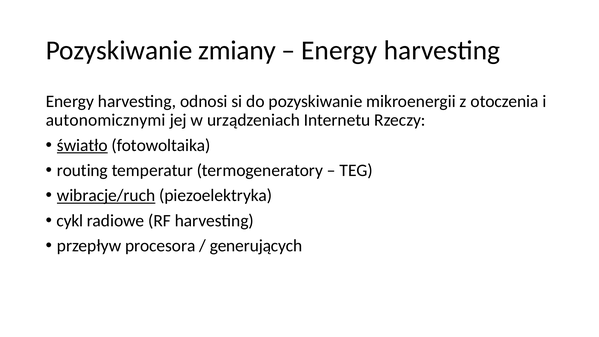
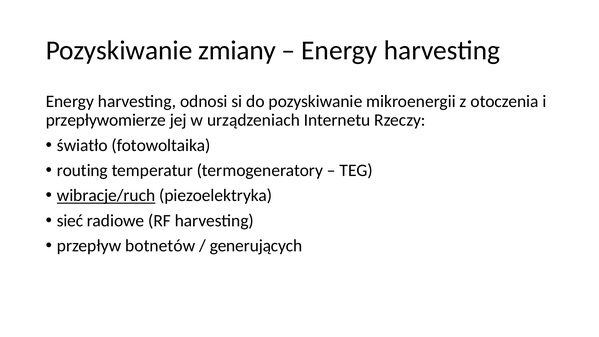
autonomicznymi: autonomicznymi -> przepływomierze (106, 120)
światło underline: present -> none (82, 145)
cykl: cykl -> sieć (70, 221)
procesora: procesora -> botnetów (160, 246)
